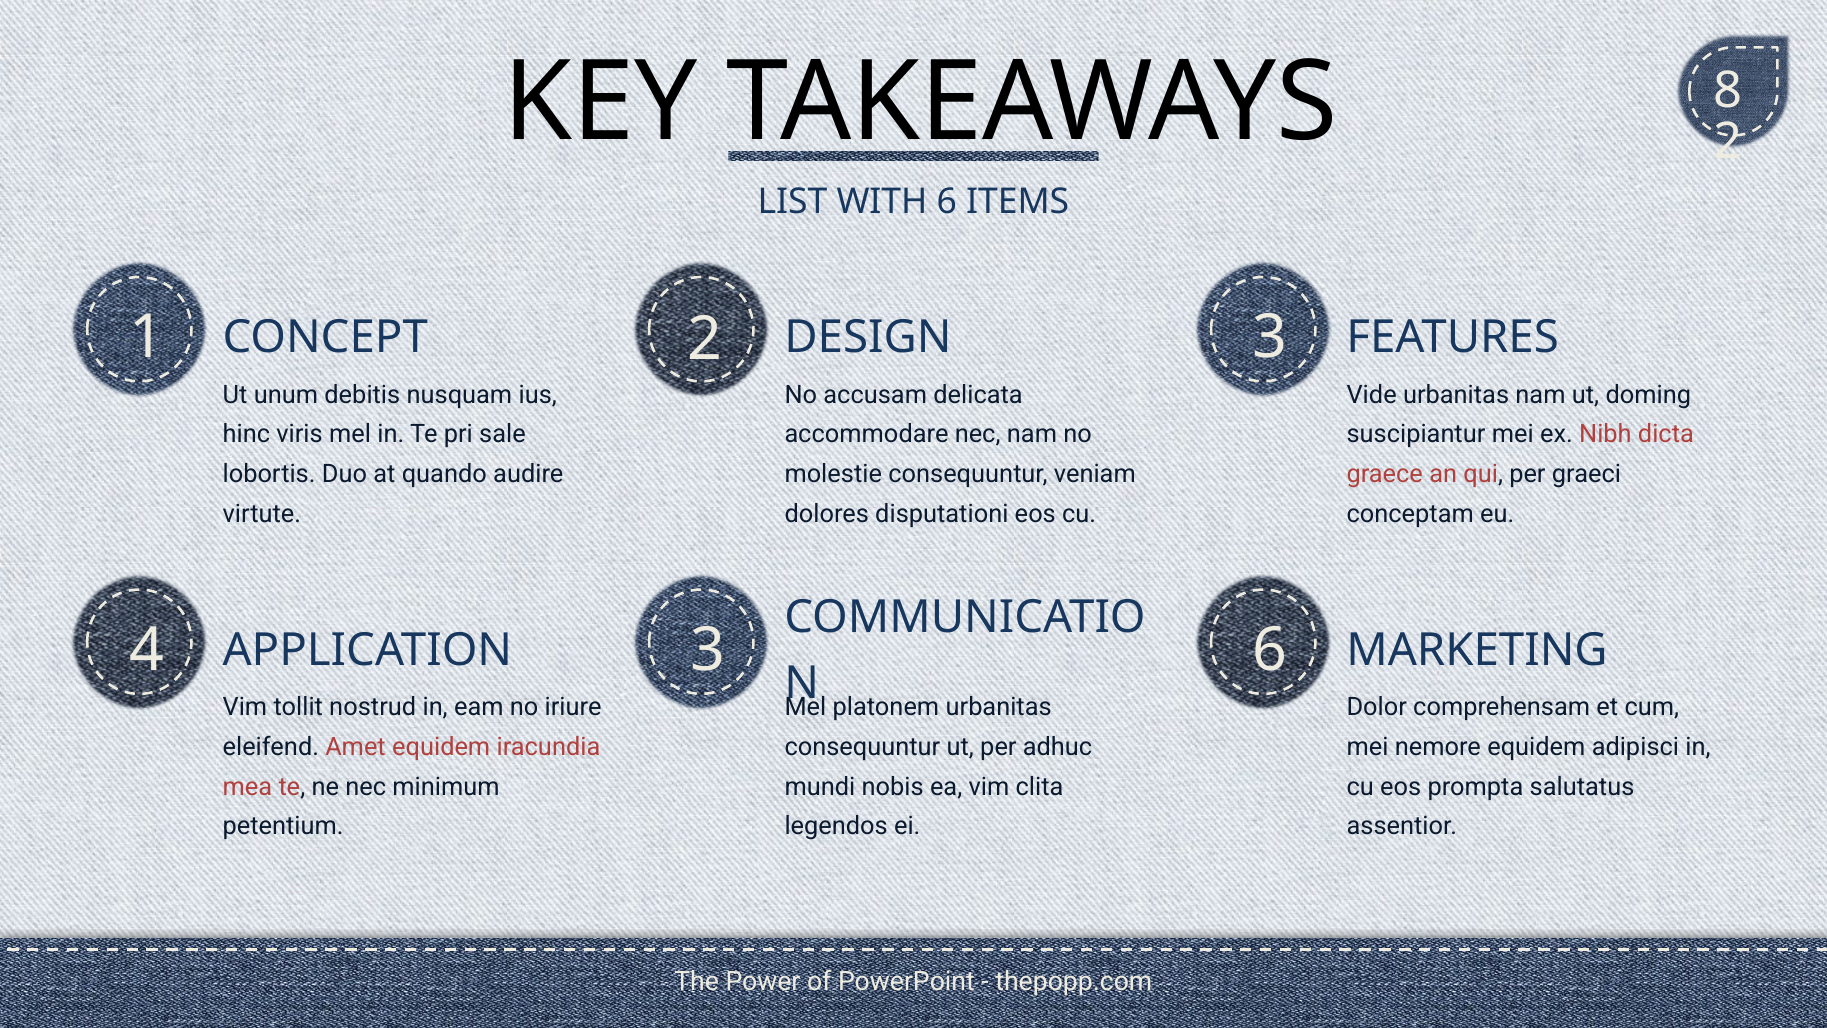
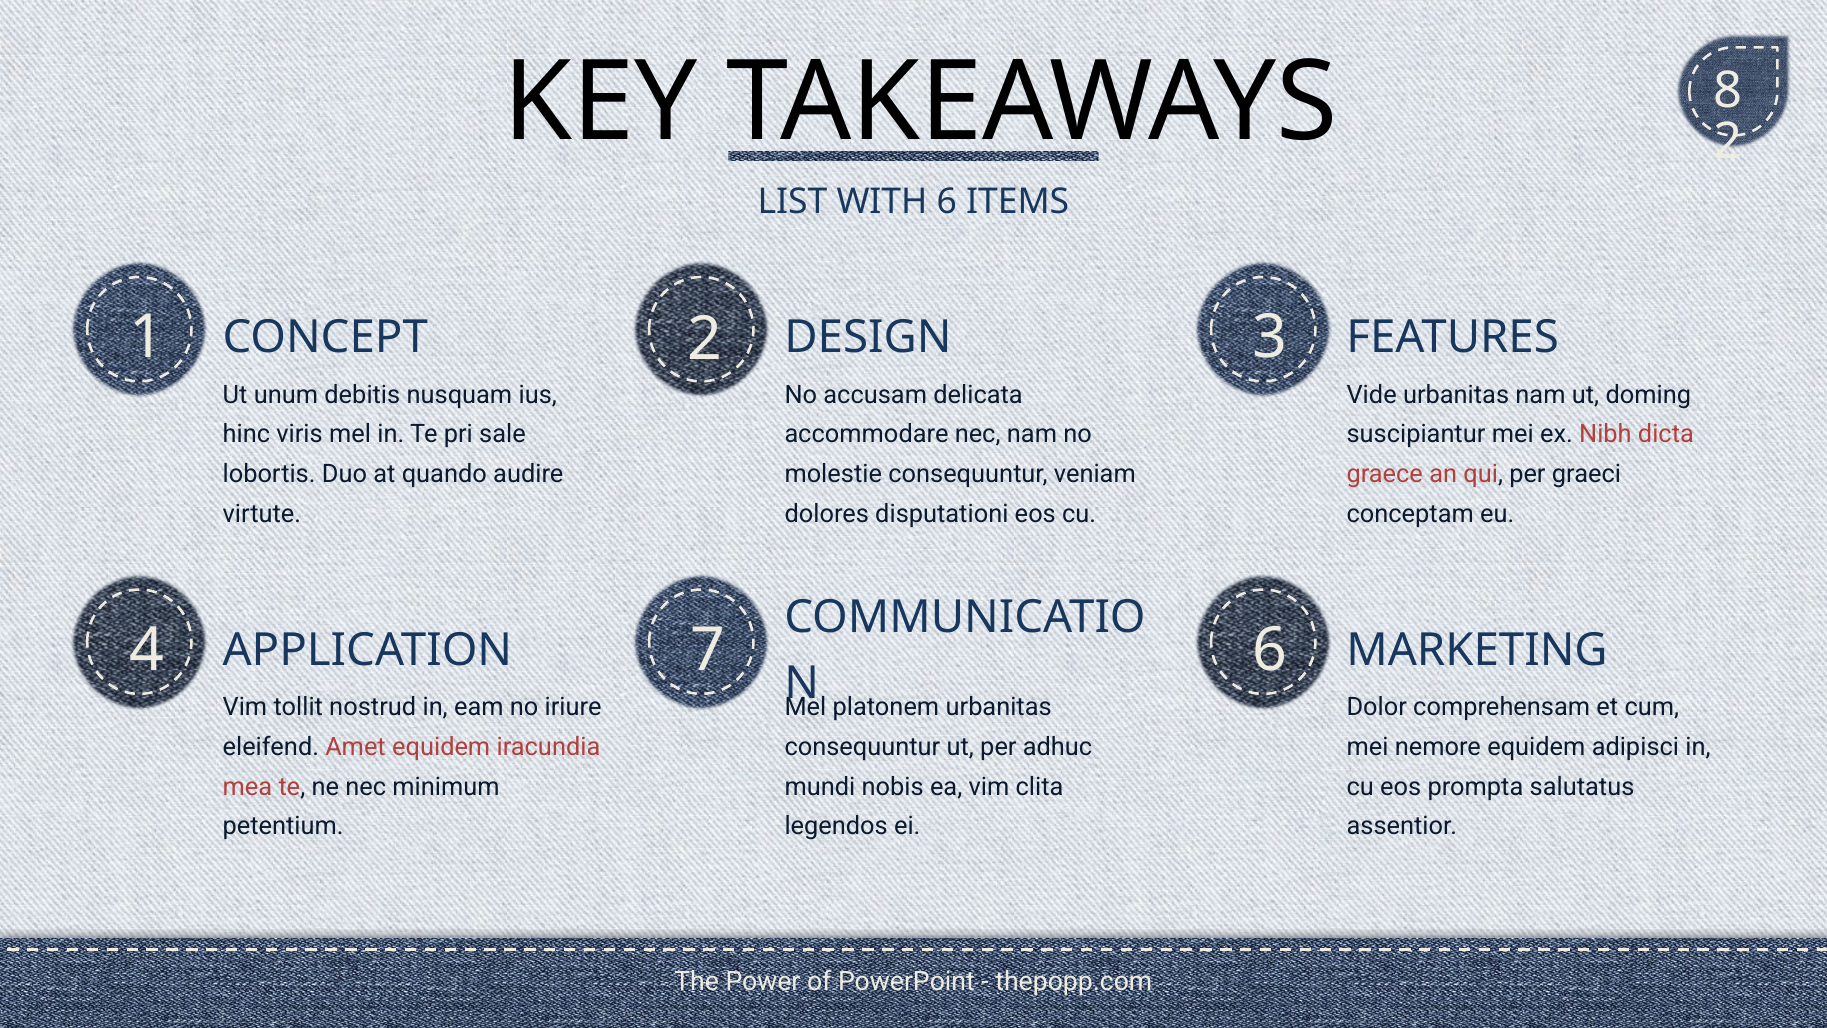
4 3: 3 -> 7 (708, 651)
